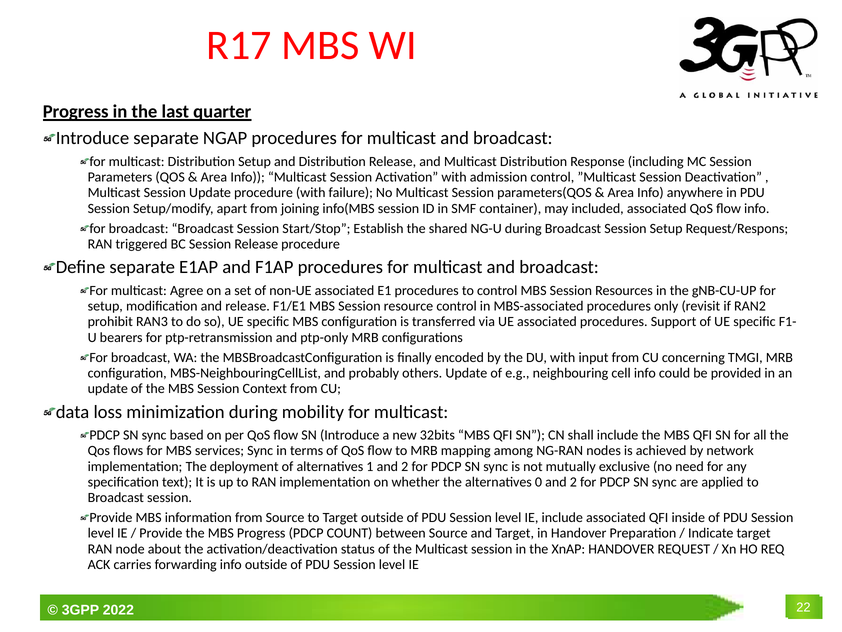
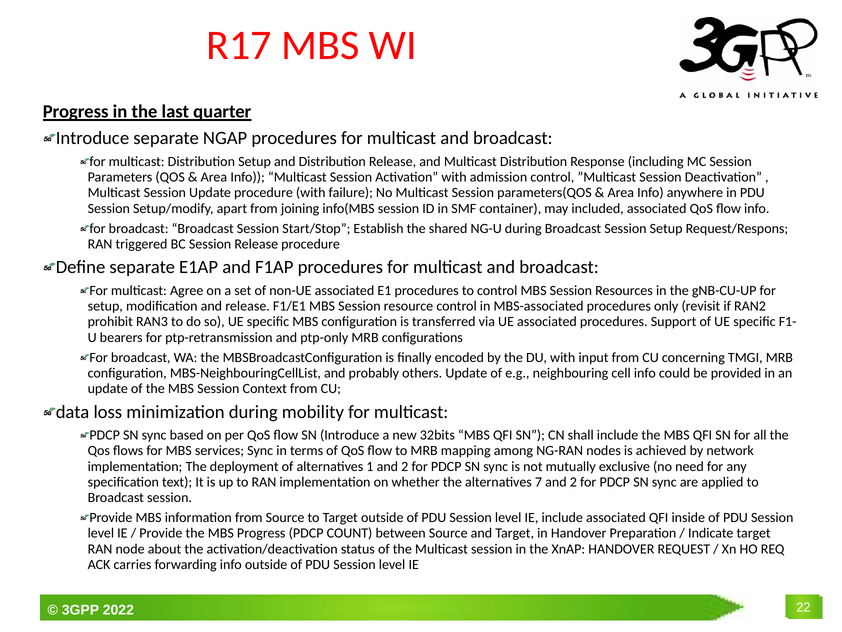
0: 0 -> 7 (538, 482)
